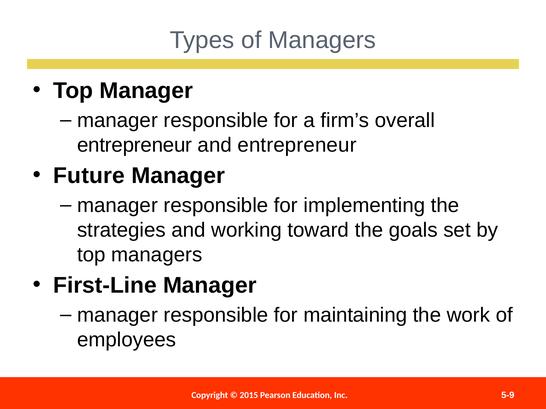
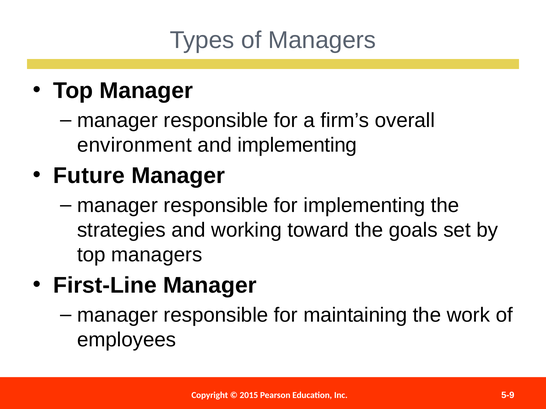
entrepreneur: entrepreneur -> environment (134, 145)
and entrepreneur: entrepreneur -> implementing (297, 145)
